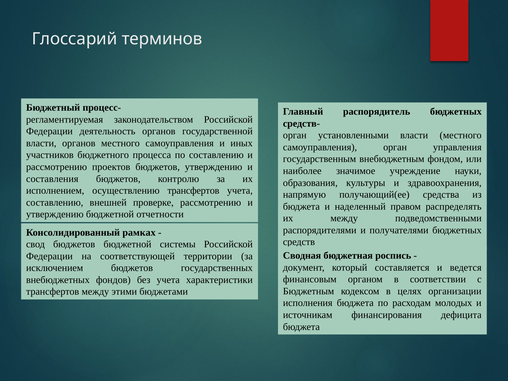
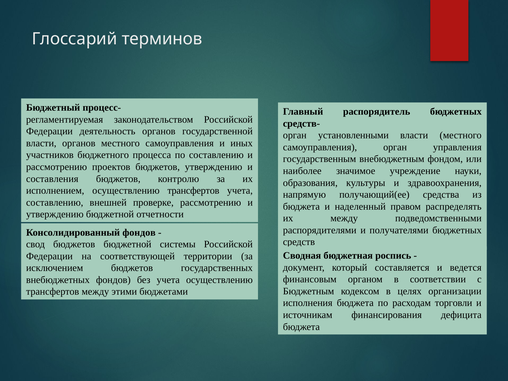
Консолидированный рамках: рамках -> фондов (139, 232)
учета характеристики: характеристики -> осуществлению (219, 280)
молодых: молодых -> торговли (454, 303)
